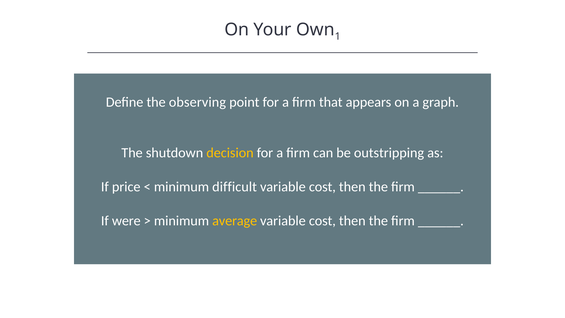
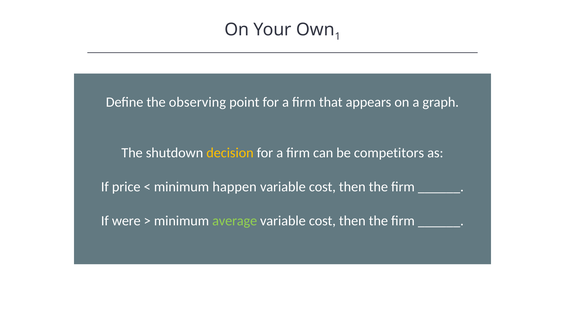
outstripping: outstripping -> competitors (389, 153)
difficult: difficult -> happen (235, 187)
average colour: yellow -> light green (235, 221)
